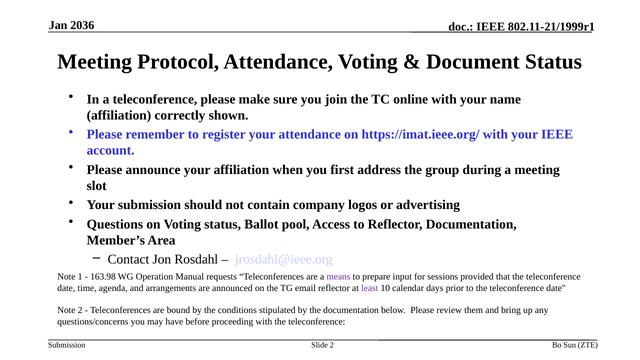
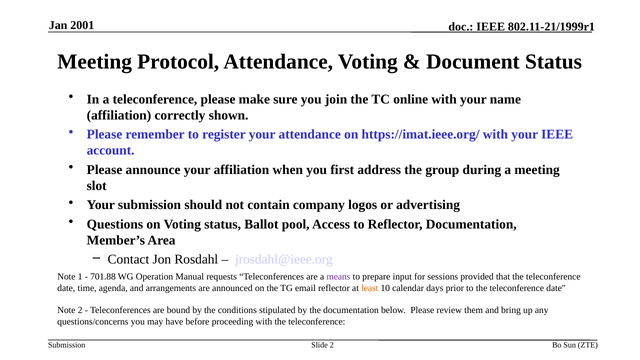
2036: 2036 -> 2001 (82, 25)
163.98: 163.98 -> 701.88 (103, 277)
least colour: purple -> orange (370, 288)
